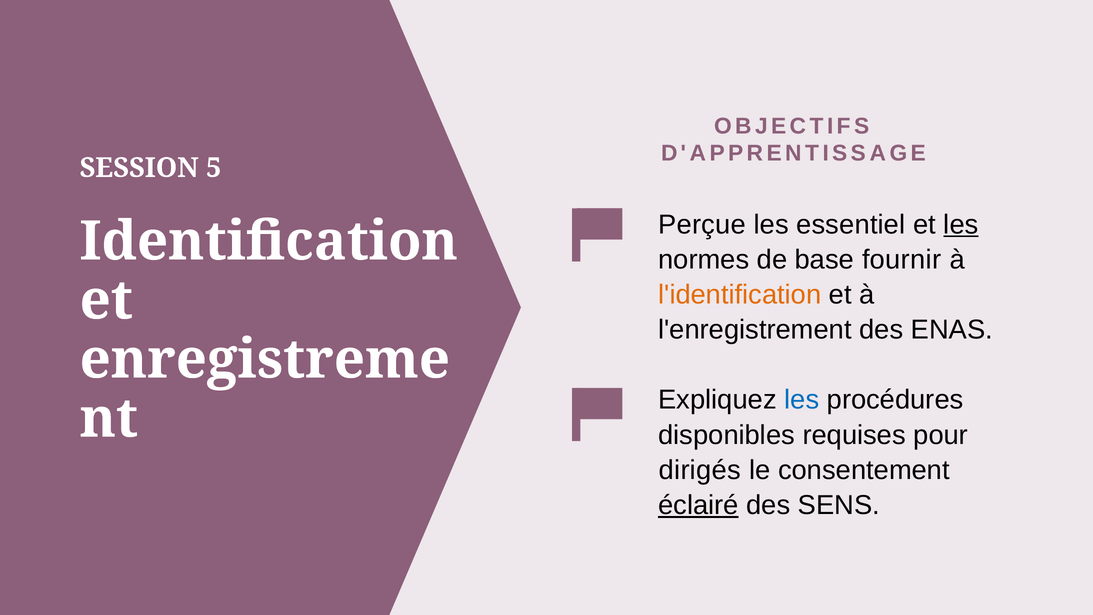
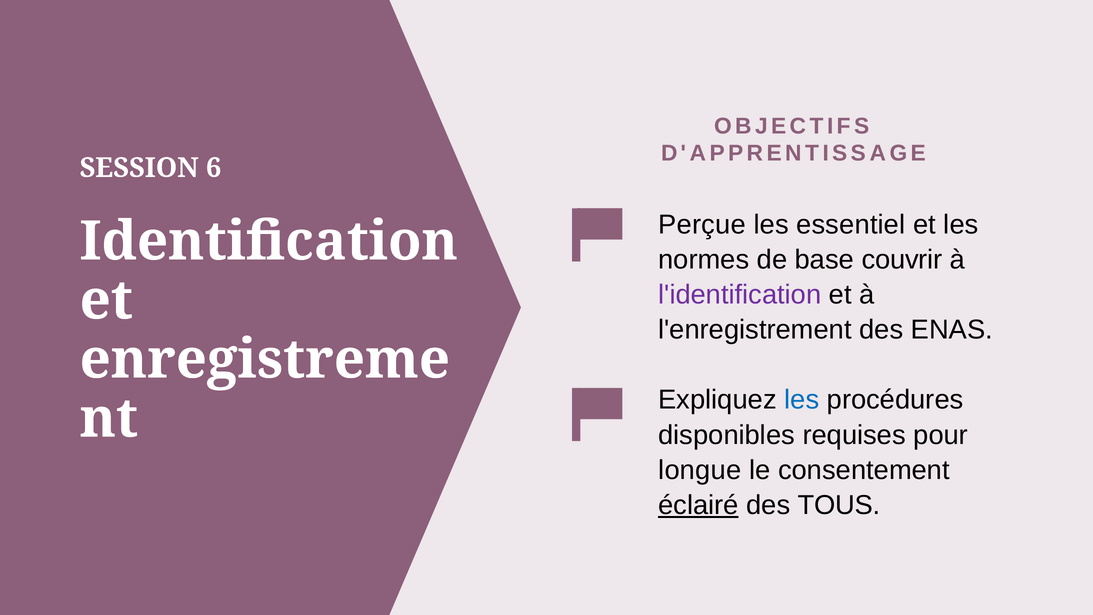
5: 5 -> 6 (214, 168)
les underline: present -> none (961, 224)
fournir: fournir -> couvrir (902, 259)
l'identification colour: orange -> purple (740, 295)
dirigés: dirigés -> longue (700, 470)
SENS: SENS -> TOUS (839, 505)
